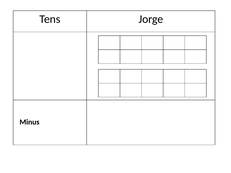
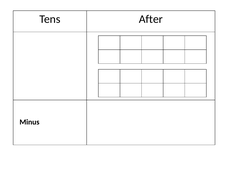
Jorge: Jorge -> After (151, 19)
